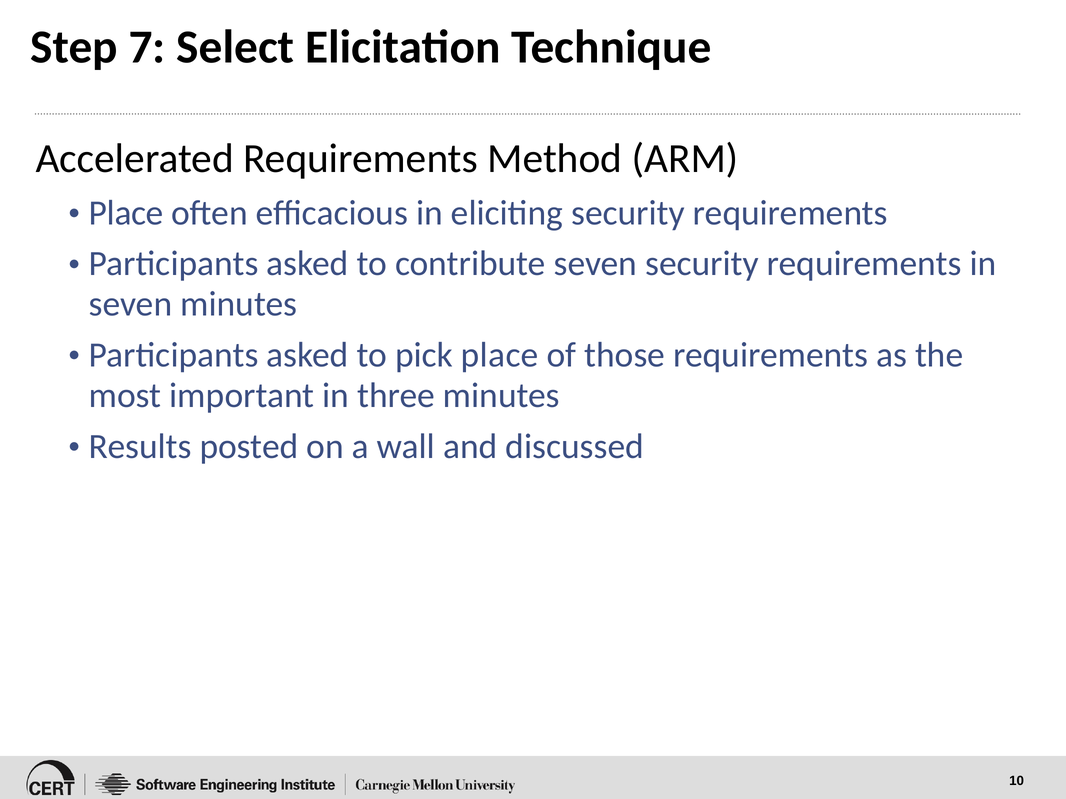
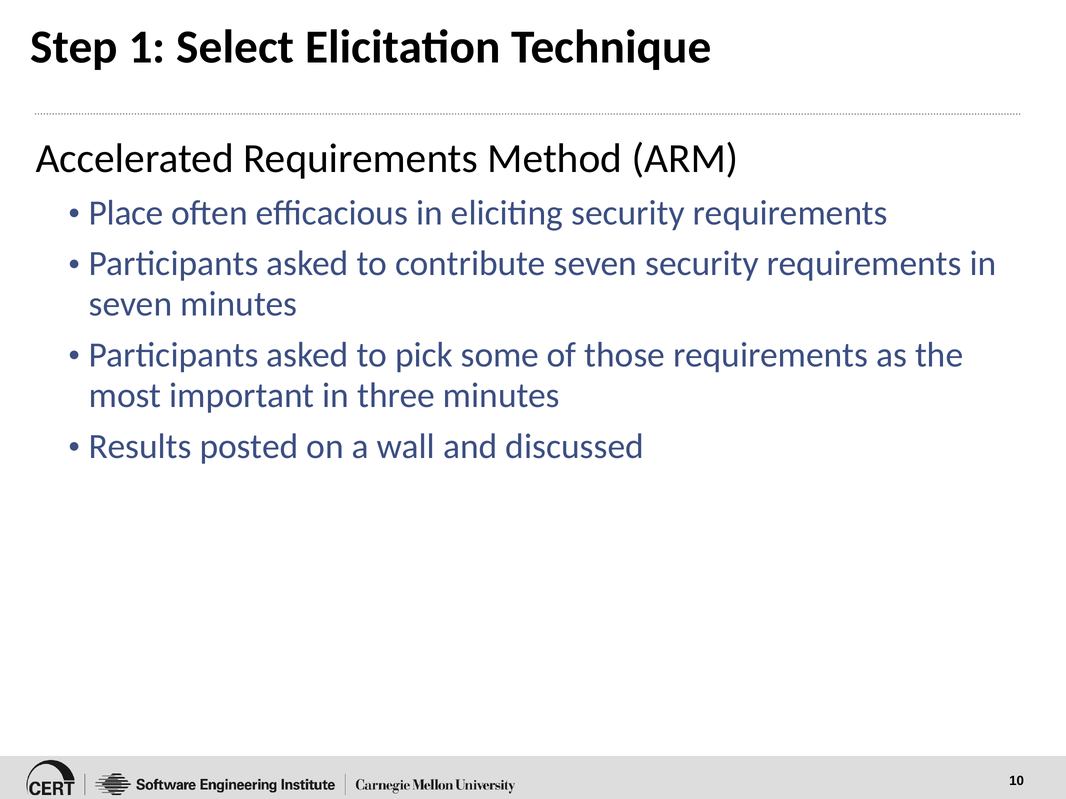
7: 7 -> 1 (147, 47)
pick place: place -> some (500, 355)
